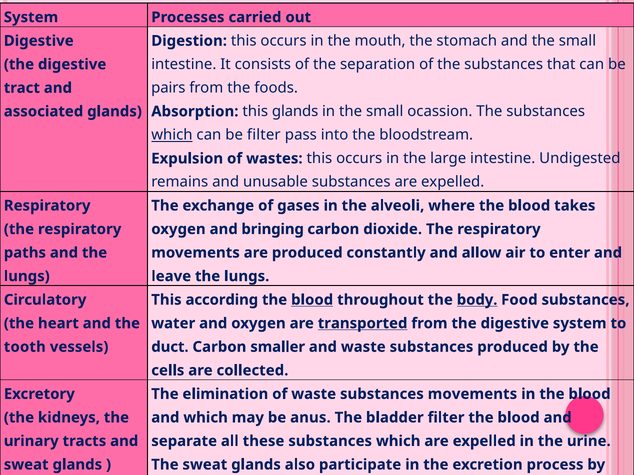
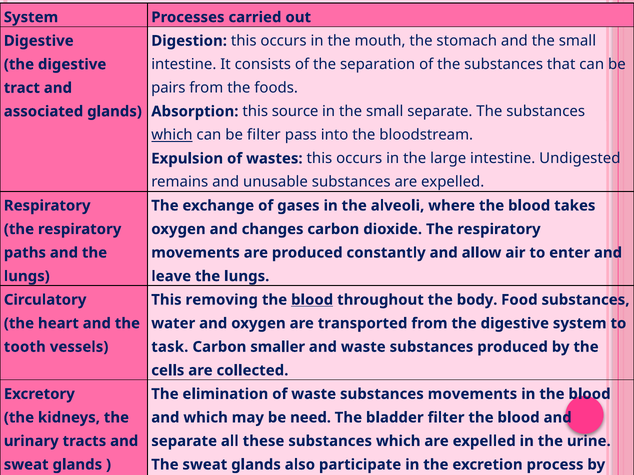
this glands: glands -> source (295, 112)
small ocassion: ocassion -> separate (440, 112)
bringing: bringing -> changes (273, 229)
according: according -> removing (222, 300)
body underline: present -> none (477, 300)
transported underline: present -> none (363, 324)
duct: duct -> task (170, 347)
anus: anus -> need (311, 418)
